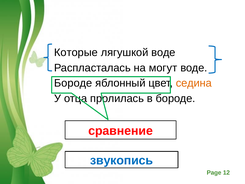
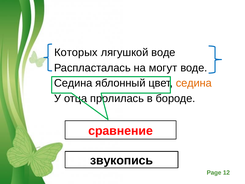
Которые: Которые -> Которых (76, 53)
Бороде: Бороде -> Седина (73, 83)
звукопись colour: blue -> black (122, 160)
